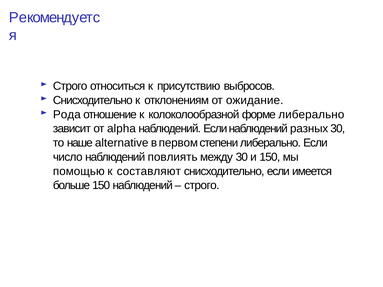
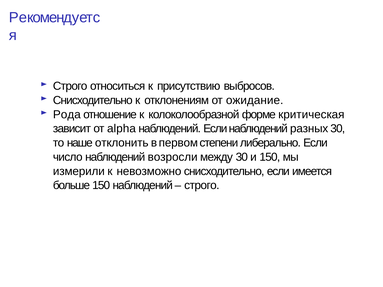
форме либерально: либерально -> критическая (311, 115)
alternative: alternative -> отклонить (122, 143)
повлиять: повлиять -> возросли (173, 157)
помощью: помощью -> измерили (79, 172)
составляют: составляют -> невозможно (149, 172)
